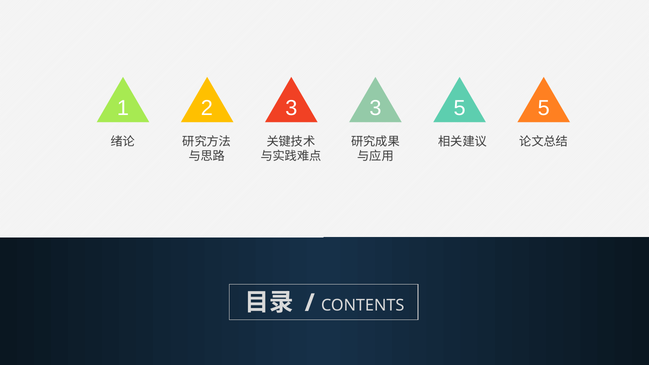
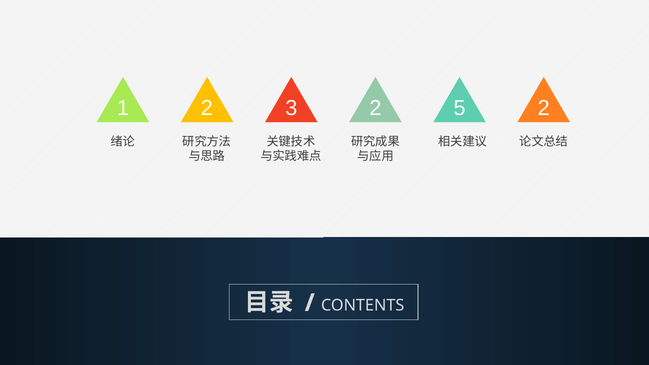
3 3: 3 -> 2 (375, 108)
5 5: 5 -> 2 (544, 108)
